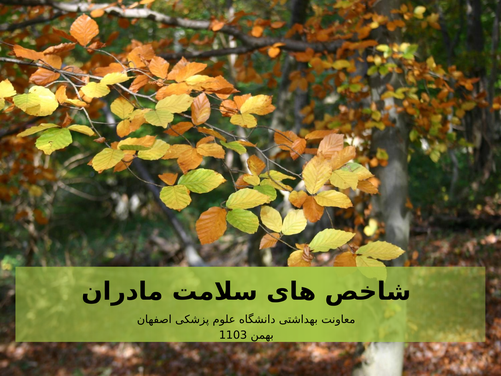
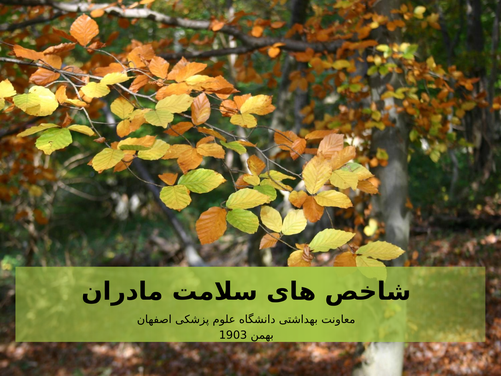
1103: 1103 -> 1903 (233, 335)
